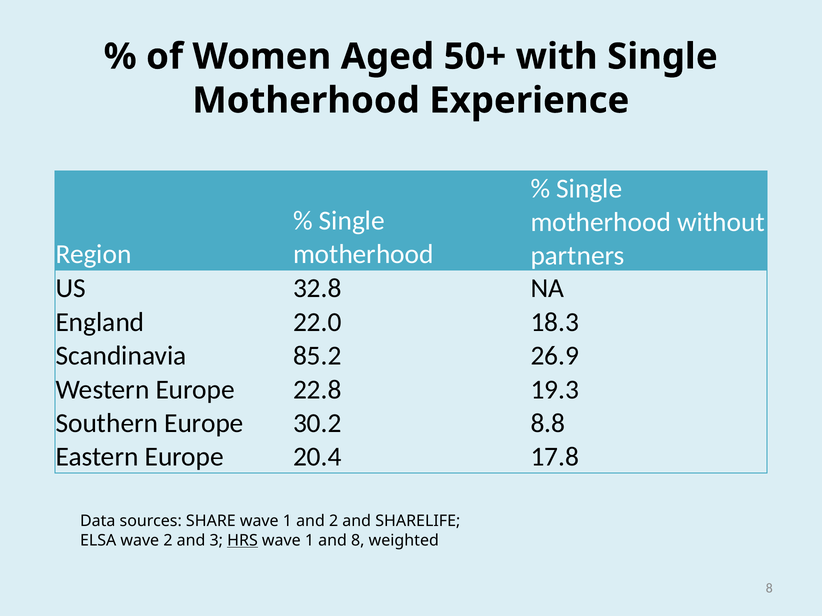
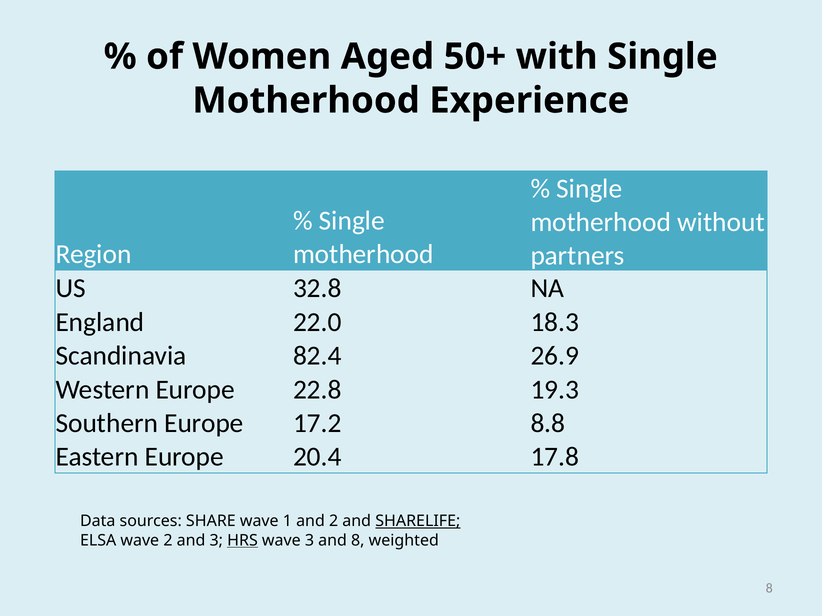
85.2: 85.2 -> 82.4 (317, 356)
30.2: 30.2 -> 17.2 (317, 424)
SHARELIFE underline: none -> present (418, 522)
1: 1 -> 3 (309, 541)
